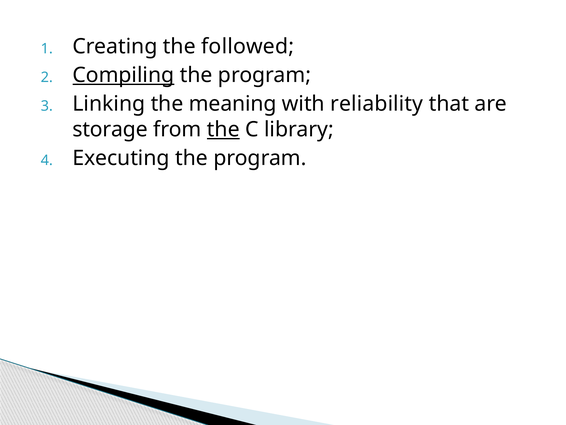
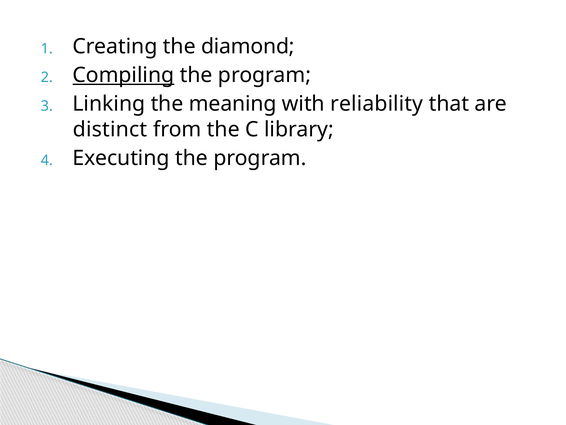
followed: followed -> diamond (248, 47)
storage: storage -> distinct (110, 129)
the underline: present -> none (223, 129)
